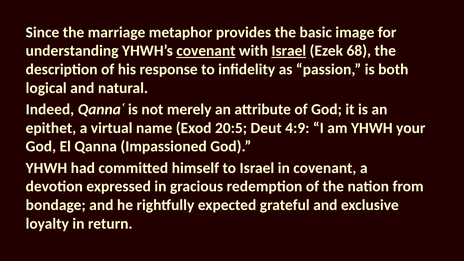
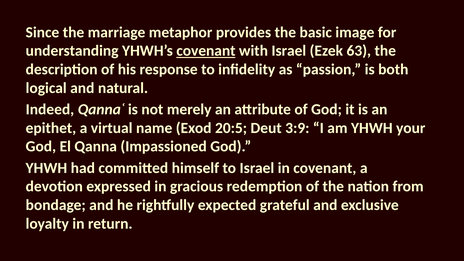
Israel underline: present -> none (289, 51)
68: 68 -> 63 (359, 51)
4:9: 4:9 -> 3:9 (297, 128)
